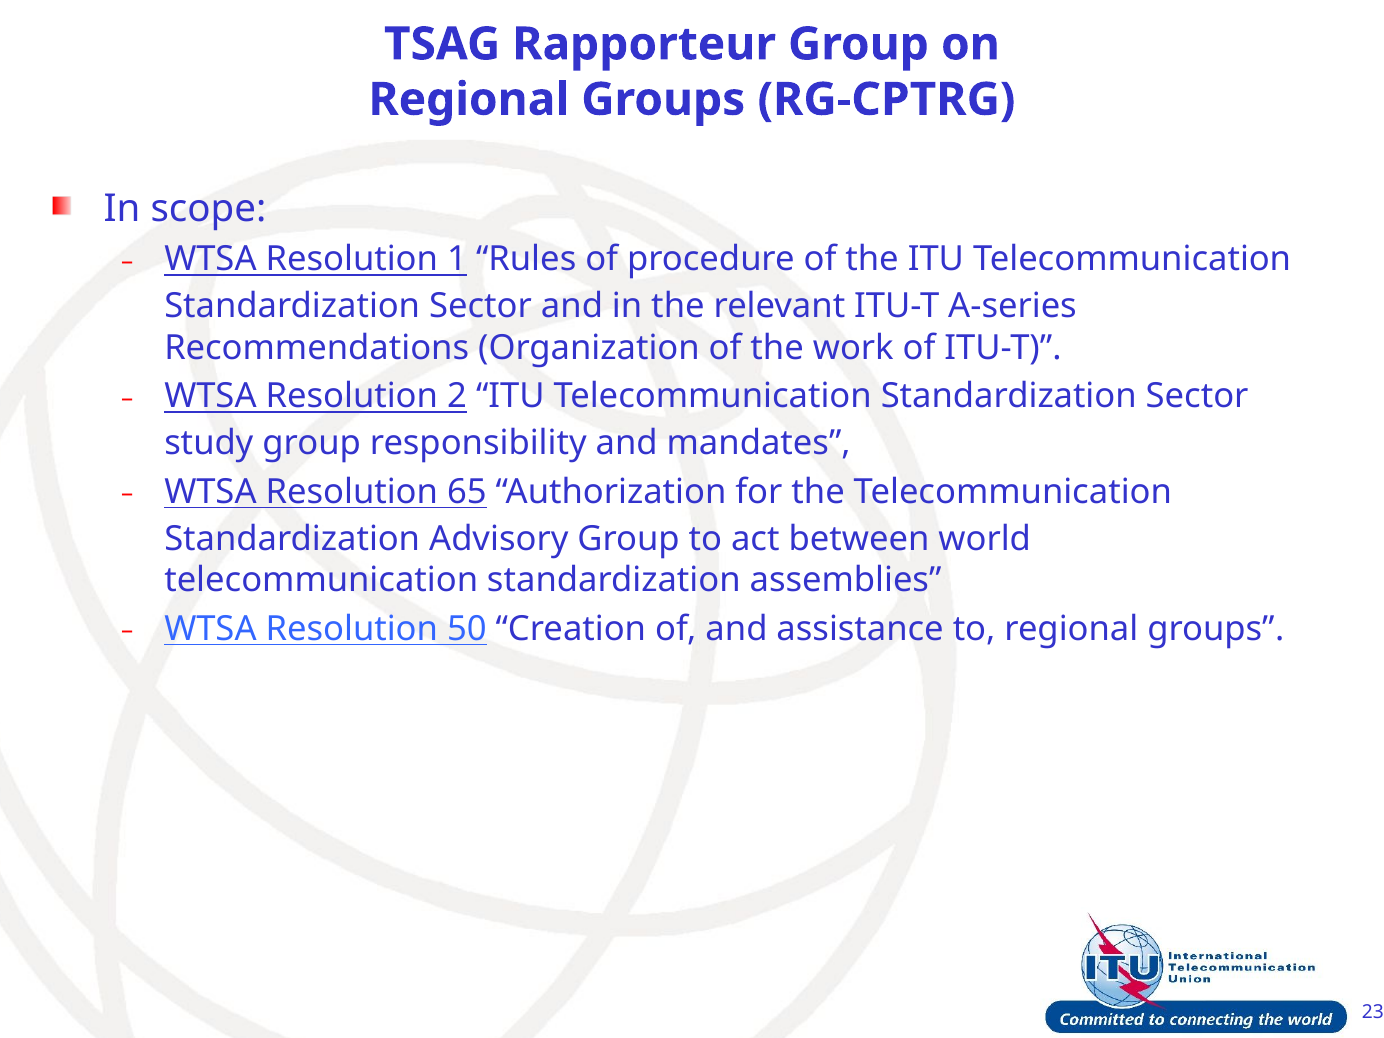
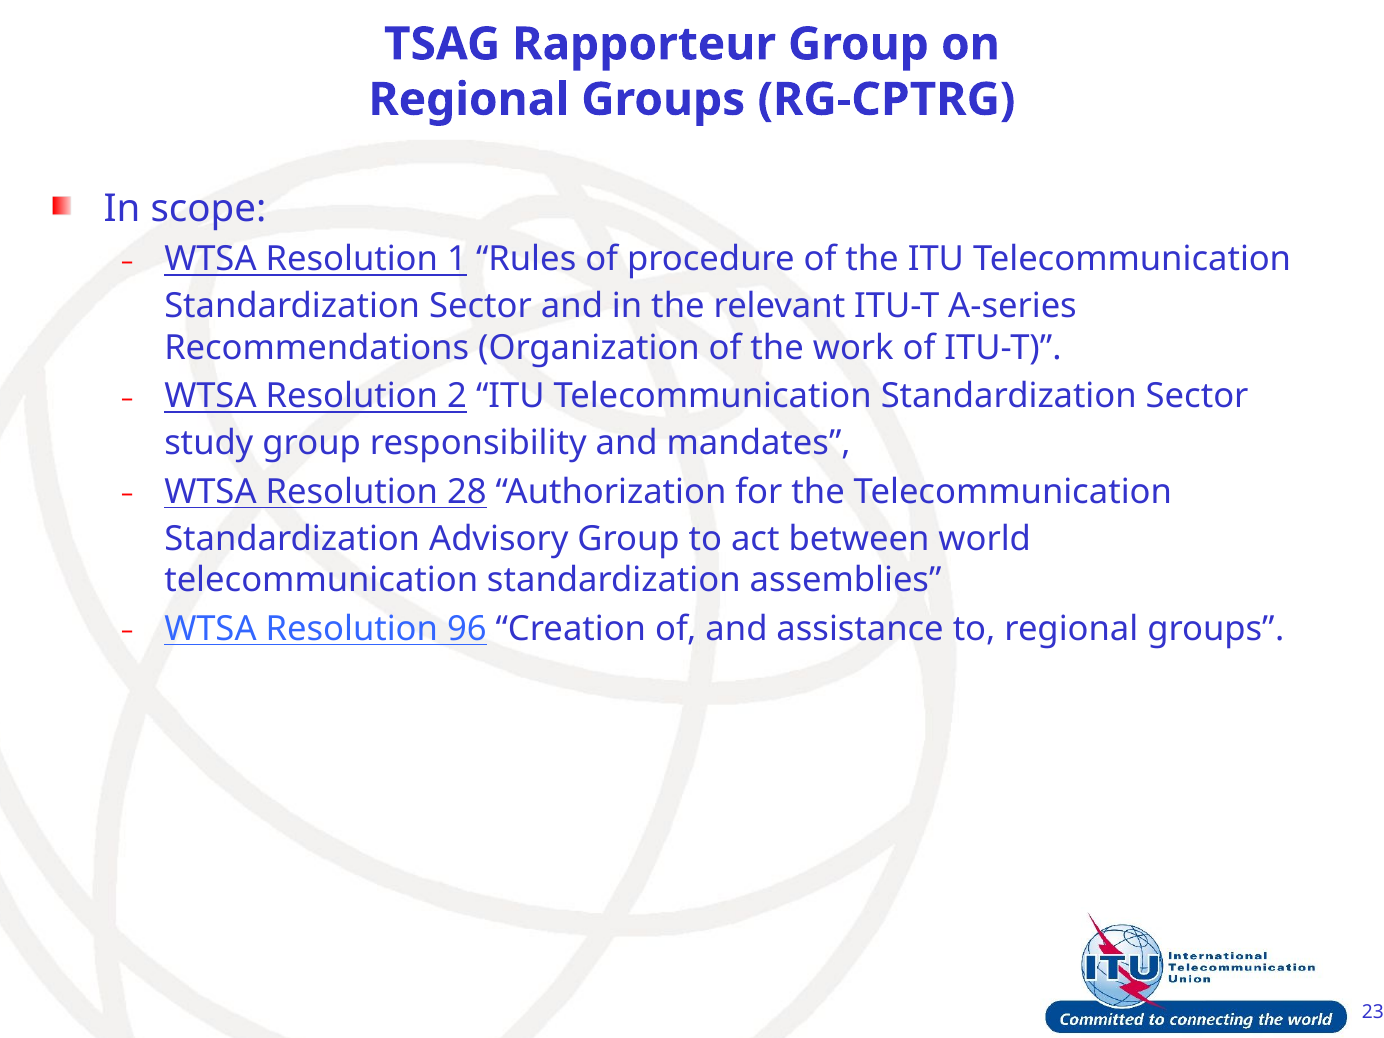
65: 65 -> 28 (467, 492)
50: 50 -> 96 (467, 629)
